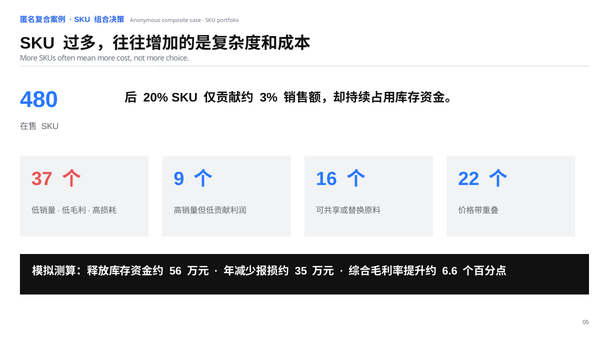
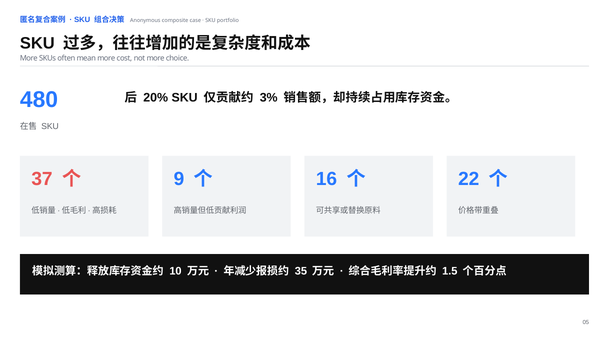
56: 56 -> 10 (175, 272)
6.6: 6.6 -> 1.5 (450, 272)
